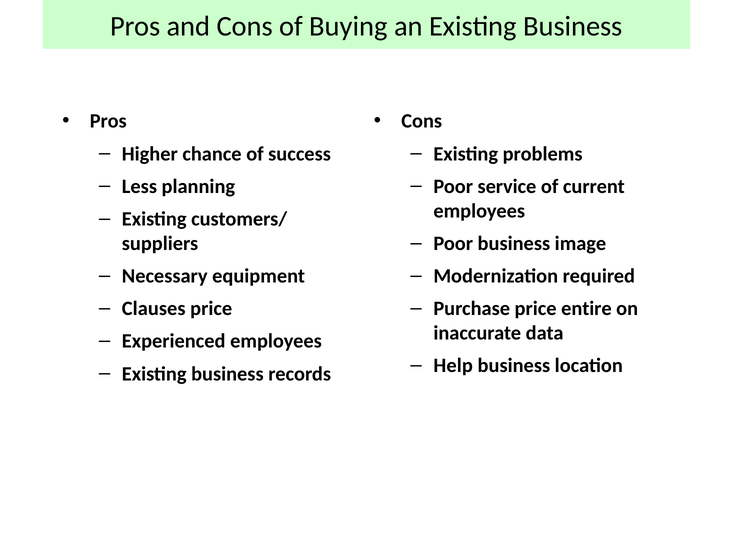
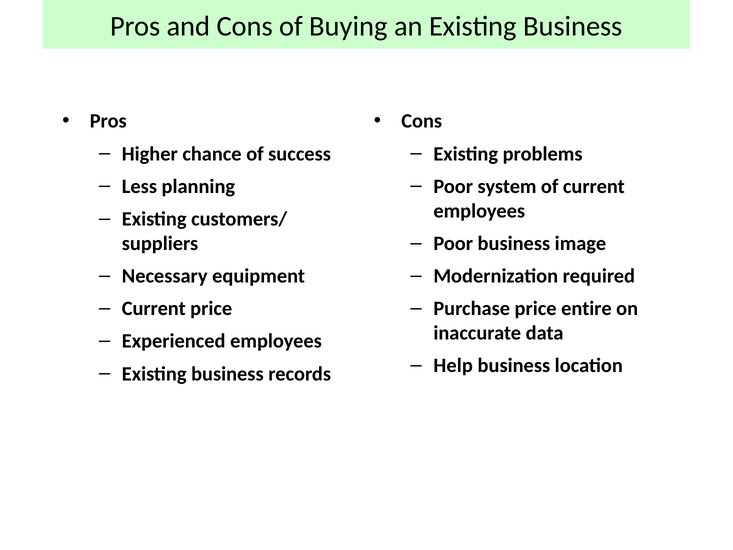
service: service -> system (507, 186)
Clauses: Clauses -> Current (154, 308)
